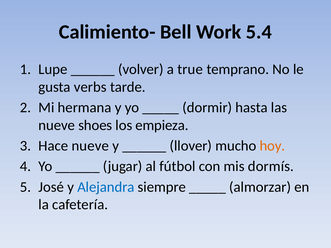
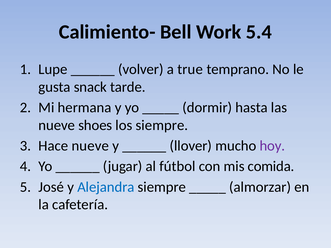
verbs: verbs -> snack (90, 87)
los empieza: empieza -> siempre (162, 125)
hoy colour: orange -> purple (272, 146)
dormís: dormís -> comida (271, 167)
